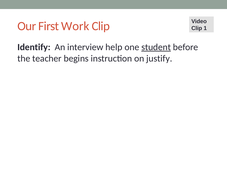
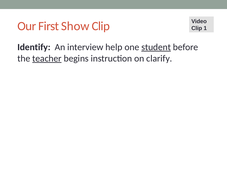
Work: Work -> Show (75, 26)
teacher underline: none -> present (47, 59)
justify: justify -> clarify (159, 59)
